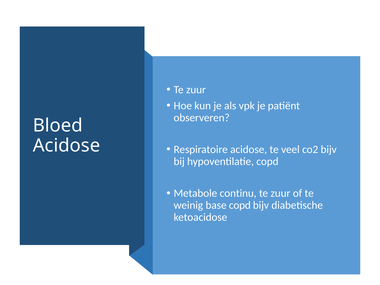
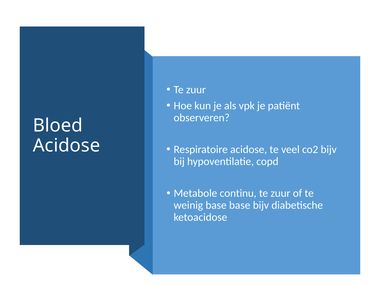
base copd: copd -> base (240, 205)
